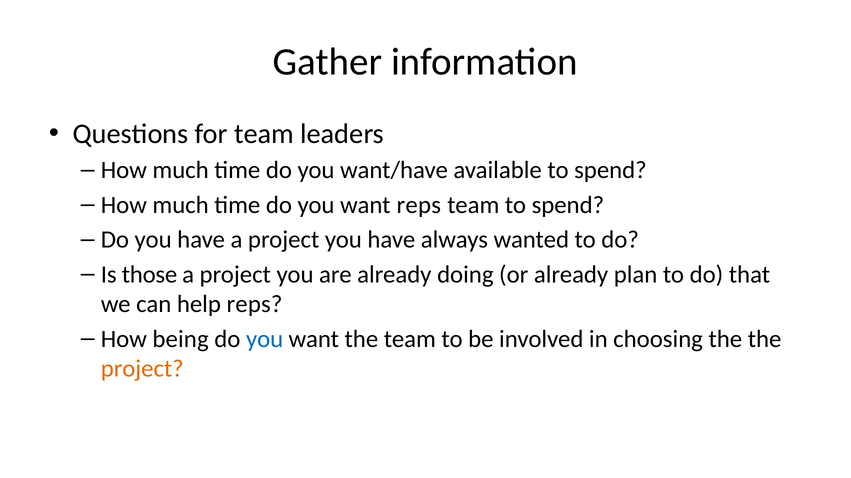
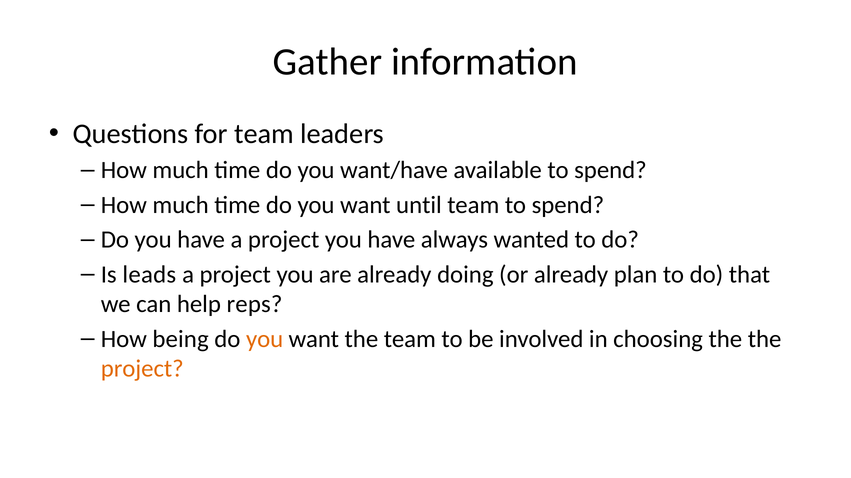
want reps: reps -> until (419, 205)
those: those -> leads (149, 275)
you colour: blue -> orange (265, 339)
